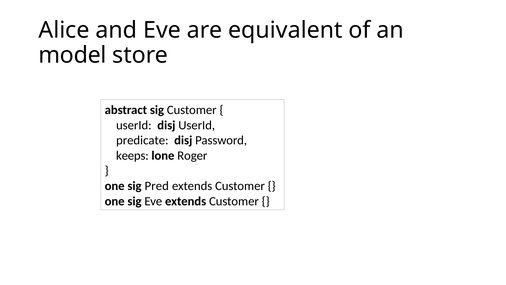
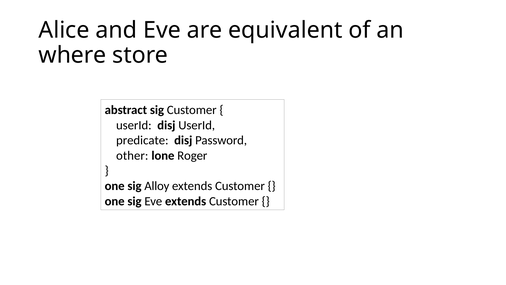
model: model -> where (72, 55)
keeps: keeps -> other (132, 155)
Pred: Pred -> Alloy (157, 186)
